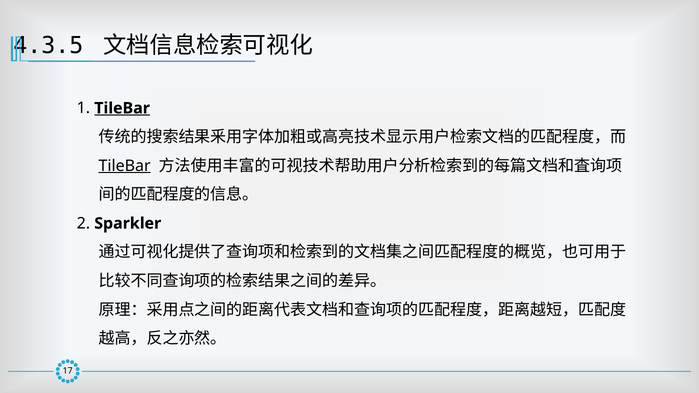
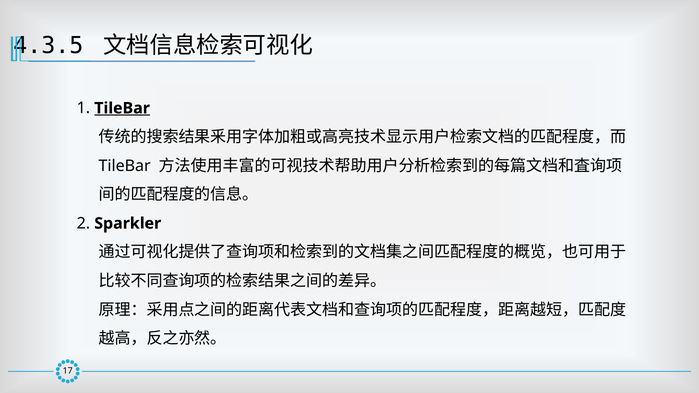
TileBar underline: present -> none (125, 166)
